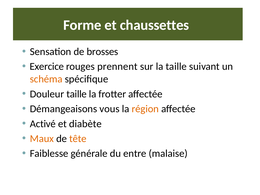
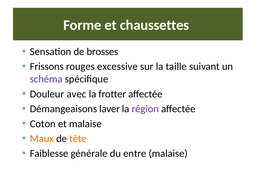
Exercice: Exercice -> Frissons (47, 67)
prennent: prennent -> excessive (117, 67)
schéma colour: orange -> purple (46, 79)
Douleur taille: taille -> avec (76, 94)
vous: vous -> laver (110, 109)
région colour: orange -> purple (145, 109)
Activé: Activé -> Coton (43, 124)
et diabète: diabète -> malaise (85, 124)
